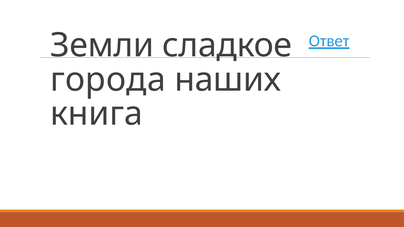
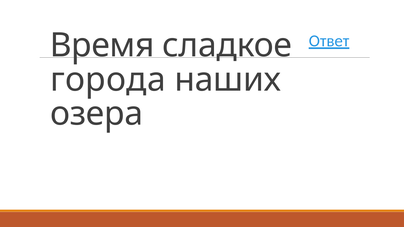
Земли: Земли -> Время (102, 45)
книга: книга -> озера (97, 114)
